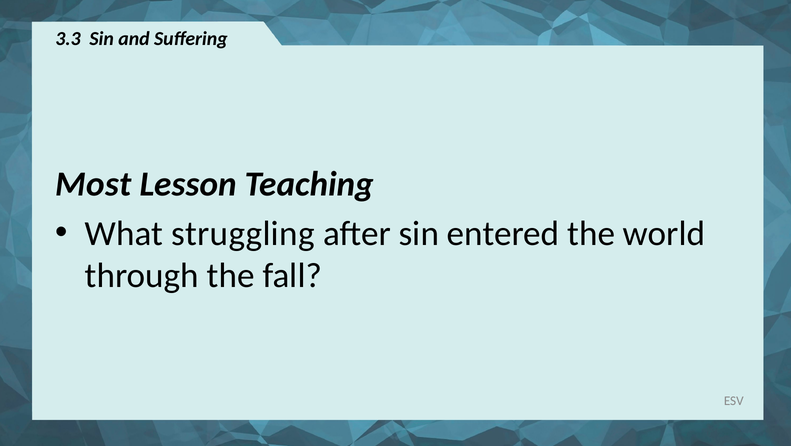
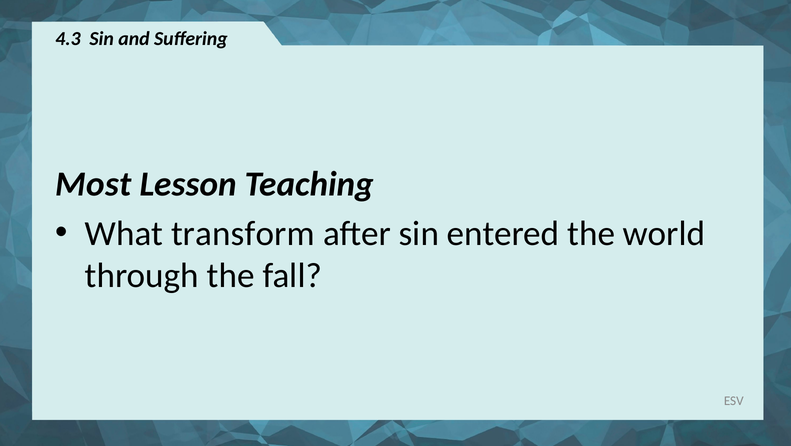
3.3: 3.3 -> 4.3 (68, 39)
struggling: struggling -> transform (243, 234)
